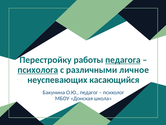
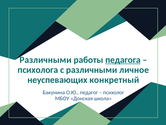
Перестройку: Перестройку -> Различными (46, 60)
психолога underline: present -> none (38, 70)
касающийся: касающийся -> конкретный (114, 80)
